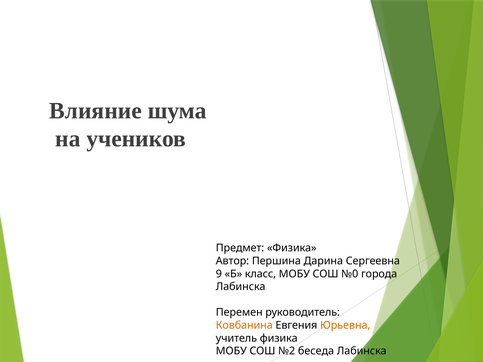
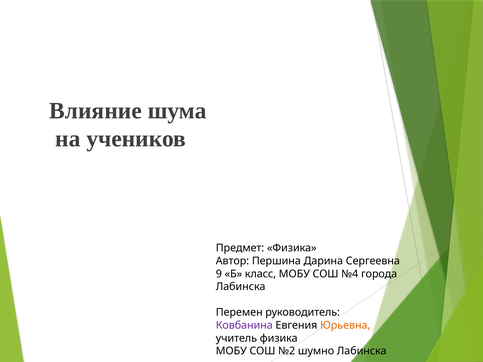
№0: №0 -> №4 (350, 274)
Ковбанина colour: orange -> purple (244, 325)
беседа: беседа -> шумно (316, 351)
